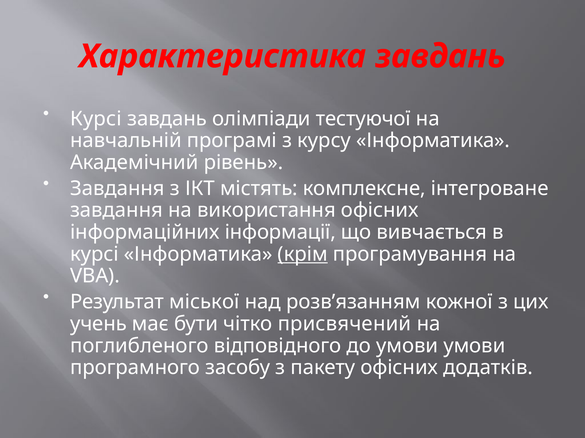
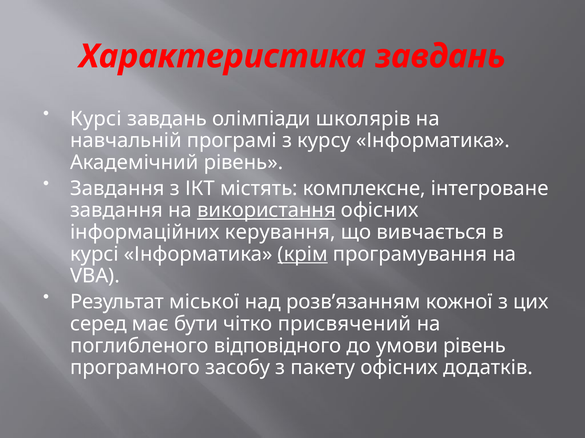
тестуючої: тестуючої -> школярів (363, 119)
використання underline: none -> present (266, 211)
інформації: інформації -> керування (280, 233)
учень: учень -> серед (98, 324)
умови умови: умови -> рівень (474, 346)
